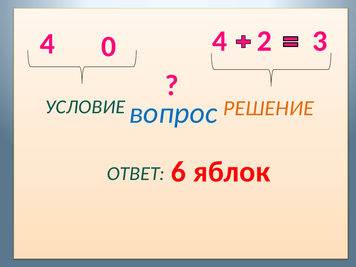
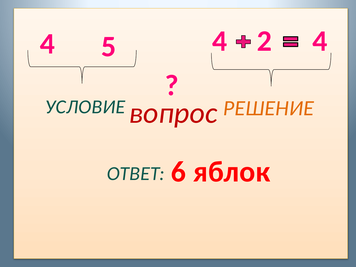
2 3: 3 -> 4 (320, 41)
0: 0 -> 5 (109, 47)
вопрос colour: blue -> red (173, 113)
